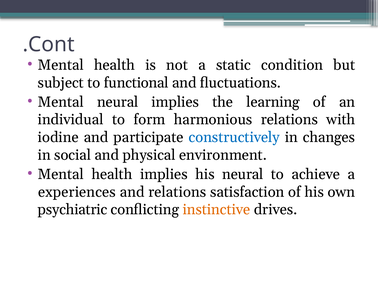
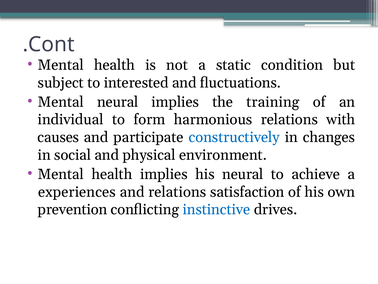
functional: functional -> interested (136, 83)
learning: learning -> training (273, 102)
iodine: iodine -> causes (58, 137)
psychiatric: psychiatric -> prevention (73, 209)
instinctive colour: orange -> blue (216, 209)
